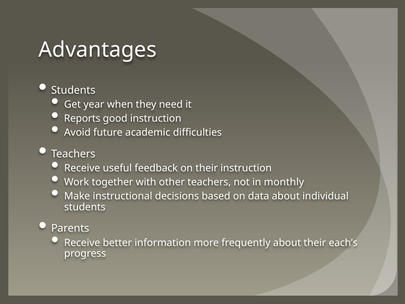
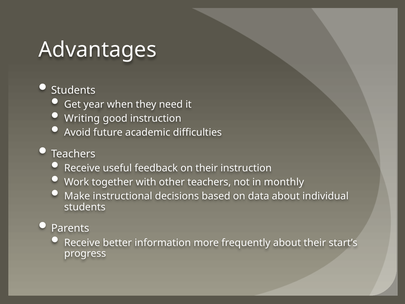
Reports: Reports -> Writing (82, 118)
each’s: each’s -> start’s (343, 242)
